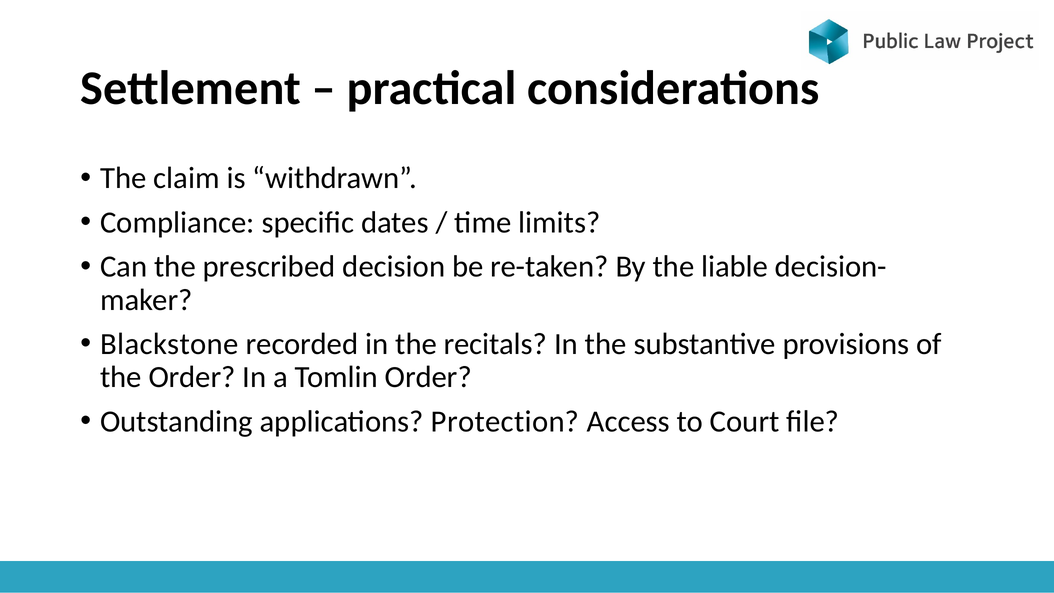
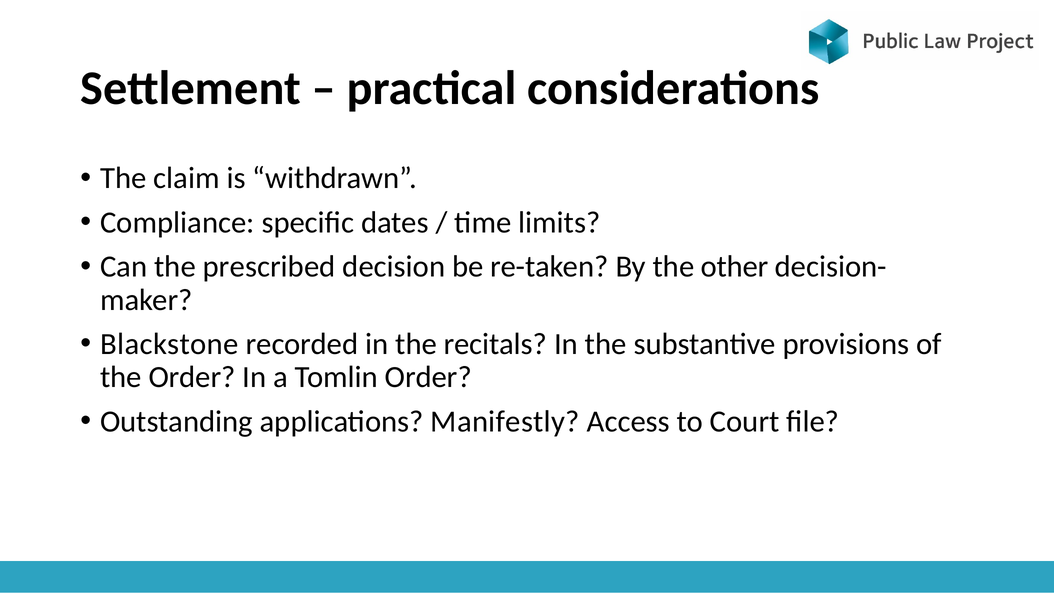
liable: liable -> other (735, 267)
Protection: Protection -> Manifestly (505, 421)
